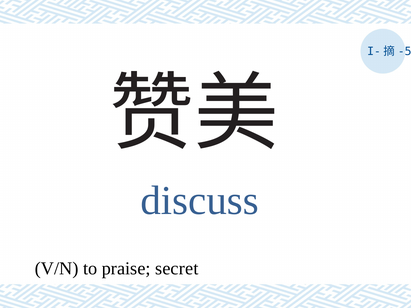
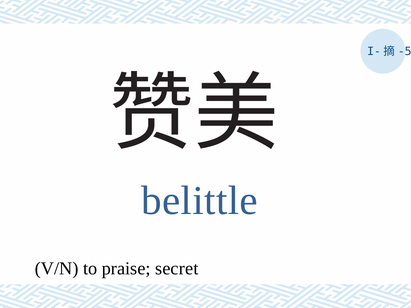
discuss: discuss -> belittle (199, 201)
